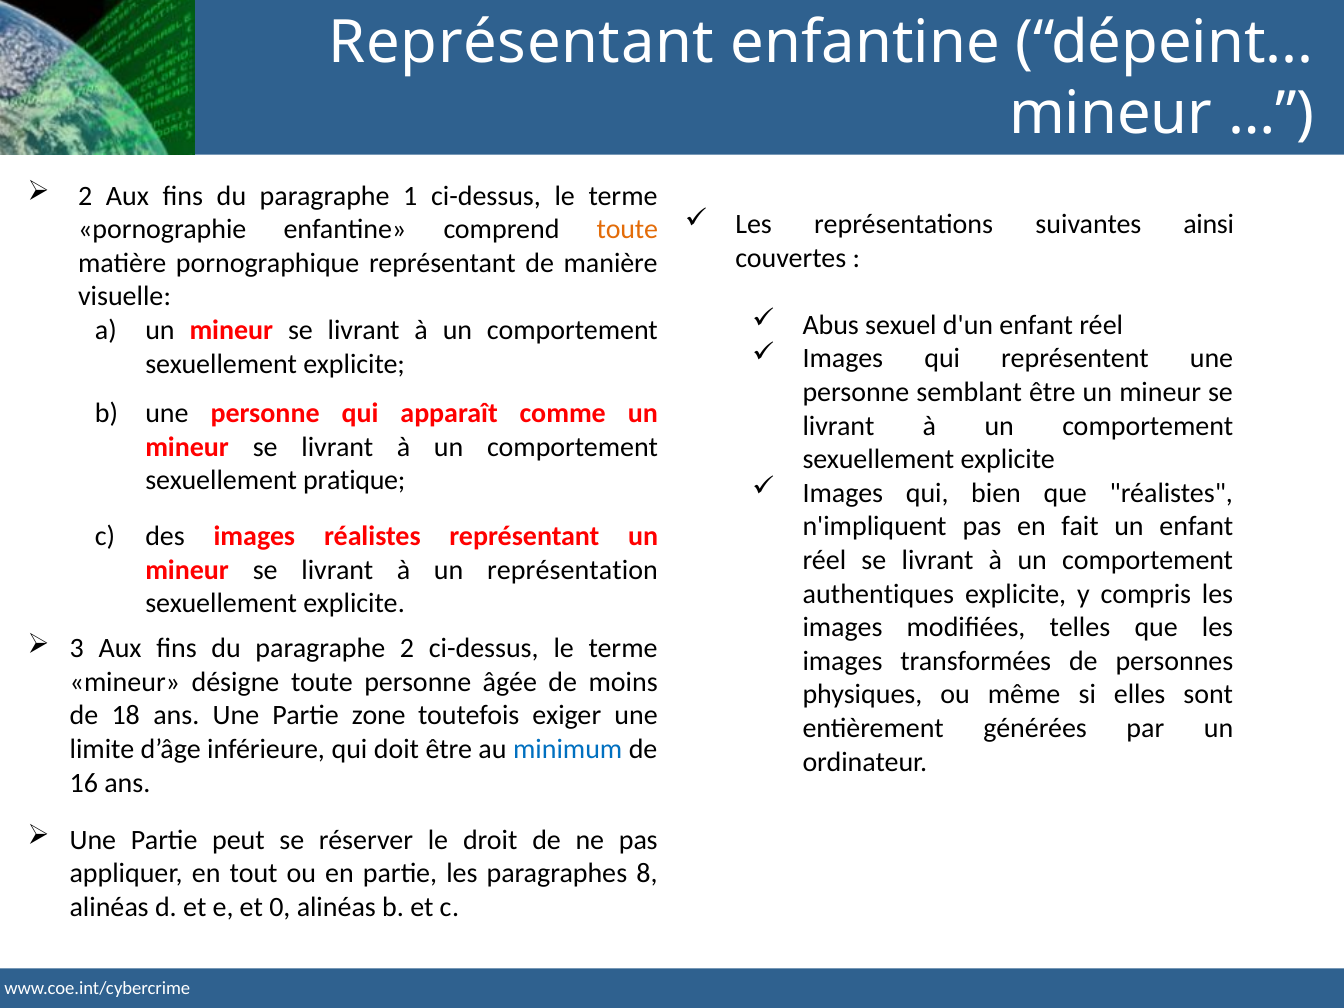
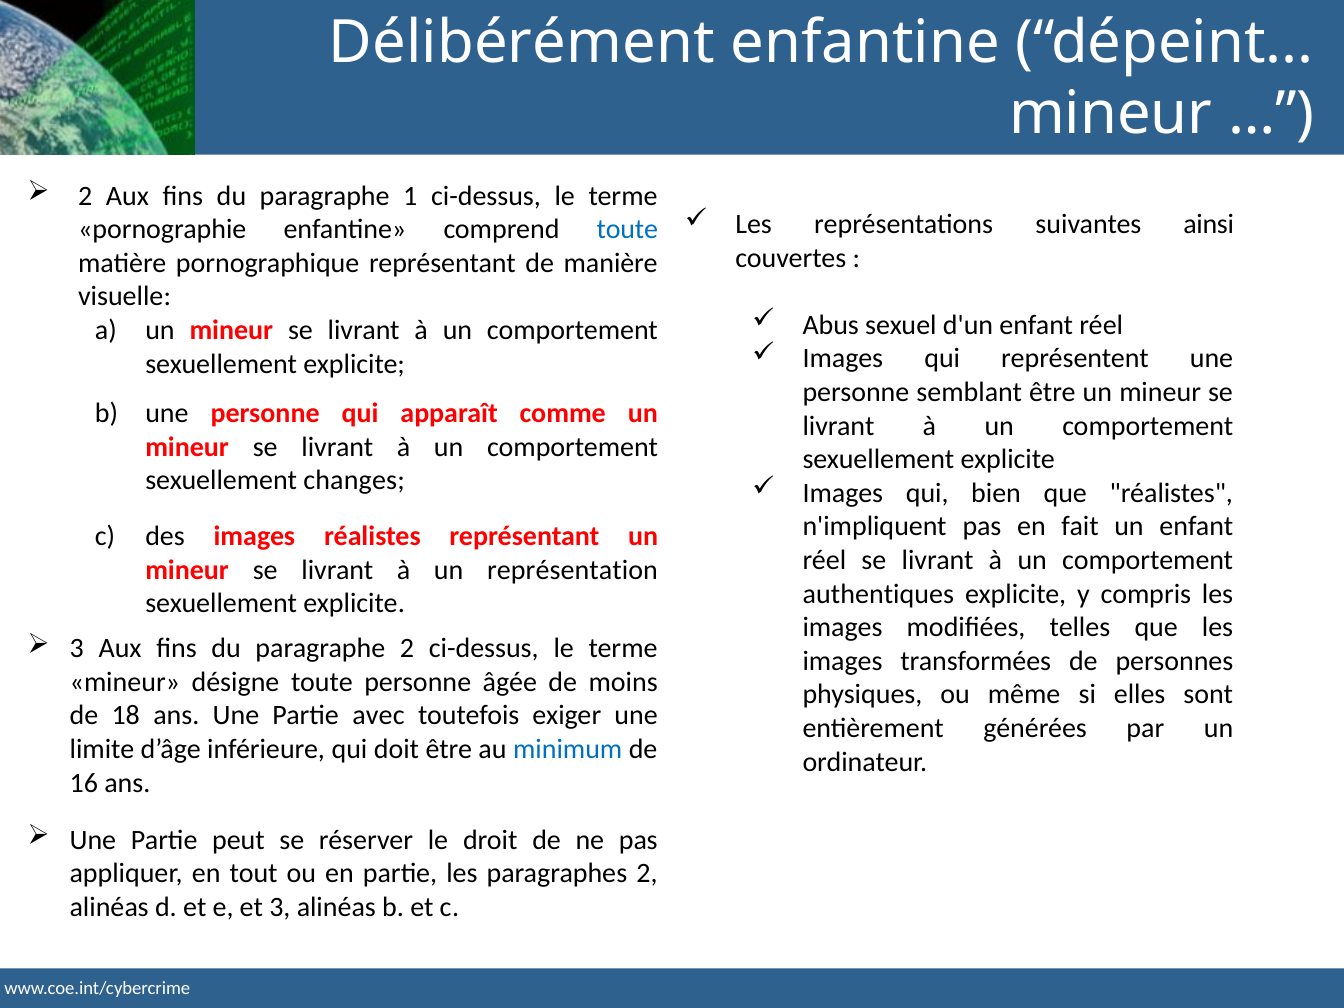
Représentant: Représentant -> Délibérément (522, 43)
toute colour: orange -> blue (627, 230)
pratique: pratique -> changes (354, 480)
zone: zone -> avec (378, 716)
paragraphes 8: 8 -> 2 (647, 874)
et 0: 0 -> 3 (280, 907)
